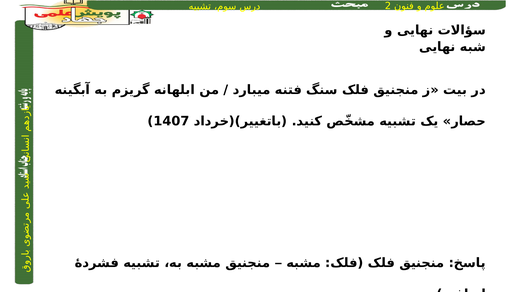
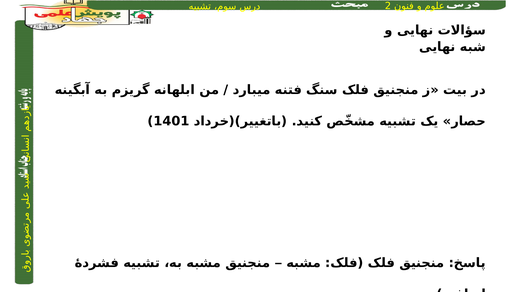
1407: 1407 -> 1401 (171, 121)
